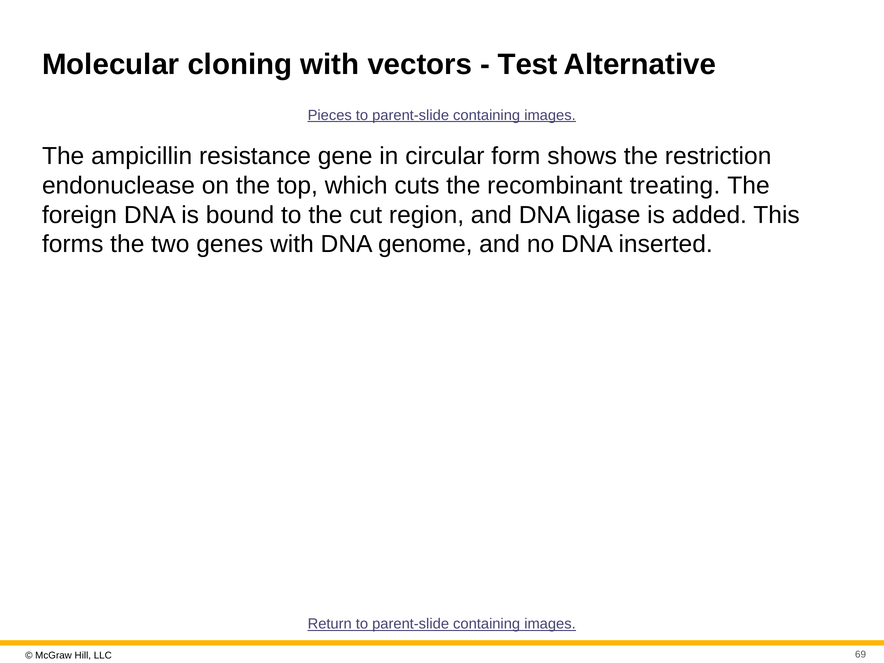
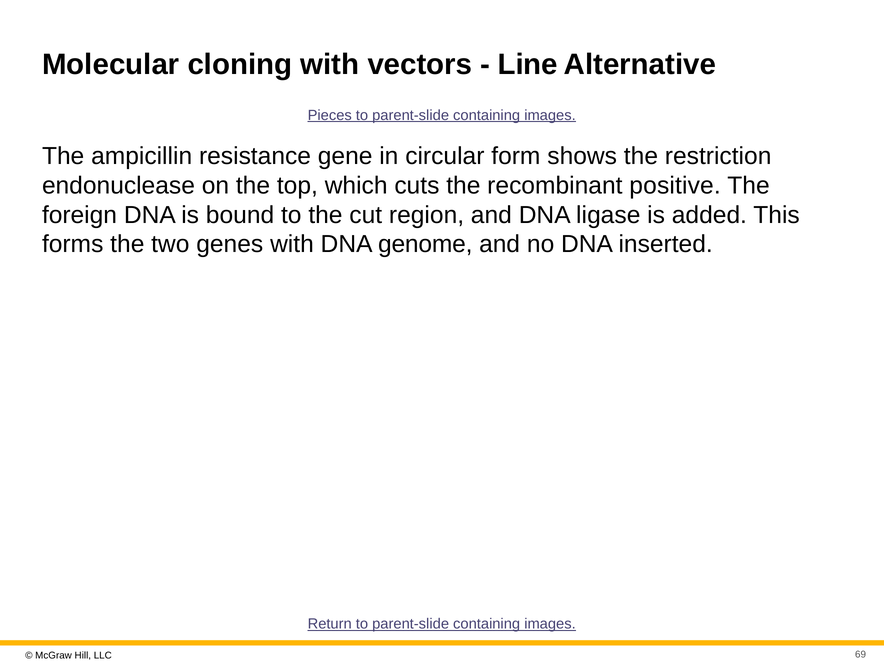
Test: Test -> Line (528, 64)
treating: treating -> positive (675, 185)
